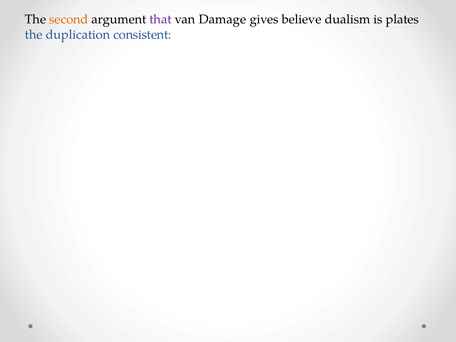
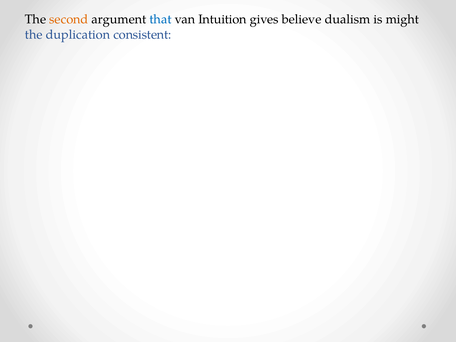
that colour: purple -> blue (161, 19)
Damage: Damage -> Intuition (223, 19)
plates: plates -> might (402, 19)
